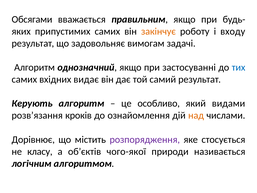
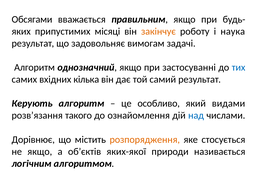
припустимих самих: самих -> місяці (107, 31)
входу: входу -> наука (233, 31)
видає: видає -> кілька (86, 79)
кроків: кроків -> такого (79, 115)
над colour: orange -> blue (196, 115)
розпорядження colour: purple -> orange (145, 139)
не класу: класу -> якщо (40, 151)
чого-якої: чого-якої -> яких-якої (126, 151)
